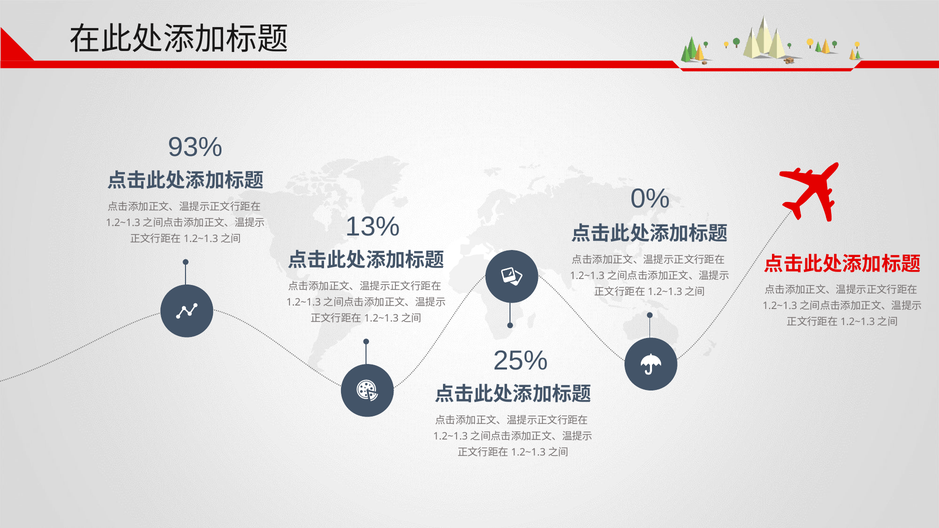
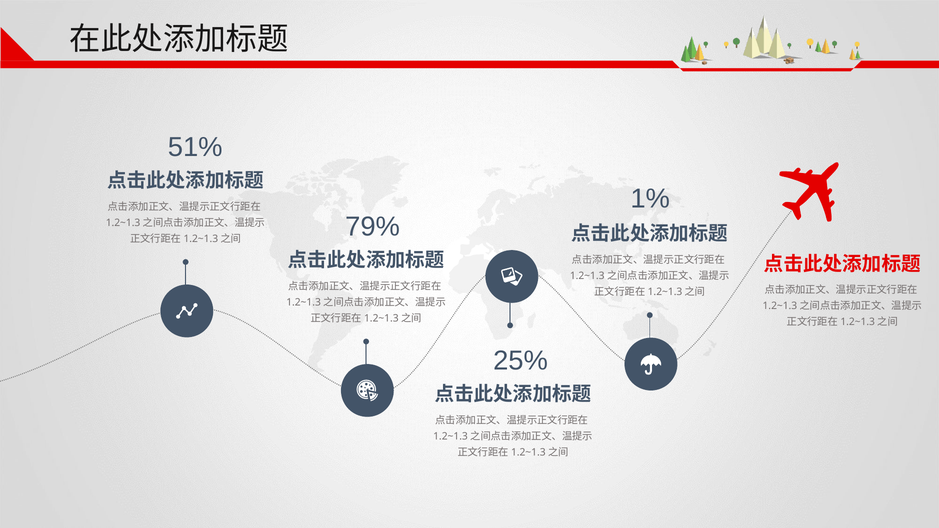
93%: 93% -> 51% (195, 147)
0%: 0% -> 1% (650, 199)
13%: 13% -> 79% (373, 227)
